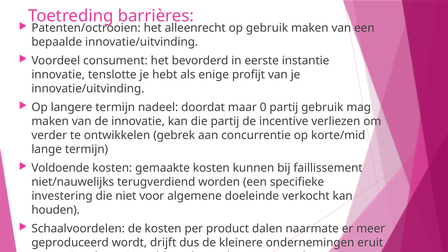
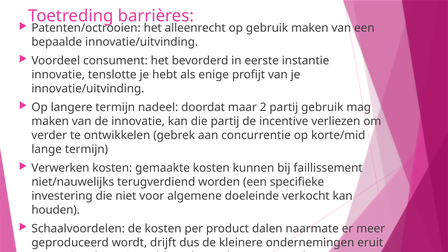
0: 0 -> 2 (263, 107)
Voldoende: Voldoende -> Verwerken (60, 168)
